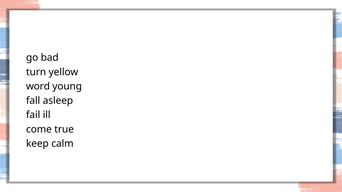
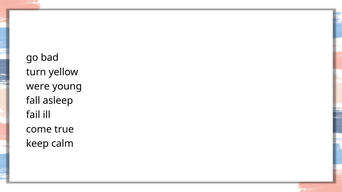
word: word -> were (38, 87)
